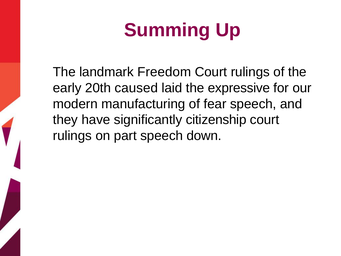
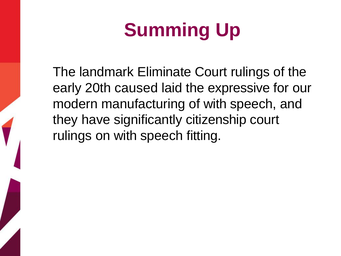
Freedom: Freedom -> Eliminate (164, 72)
of fear: fear -> with (215, 104)
on part: part -> with (125, 136)
down: down -> fitting (204, 136)
